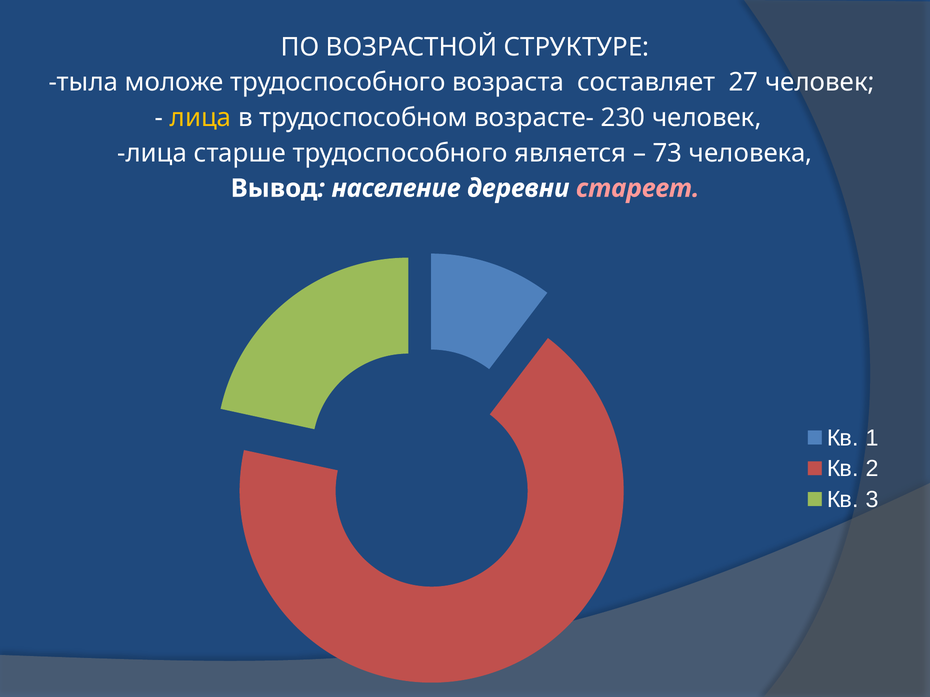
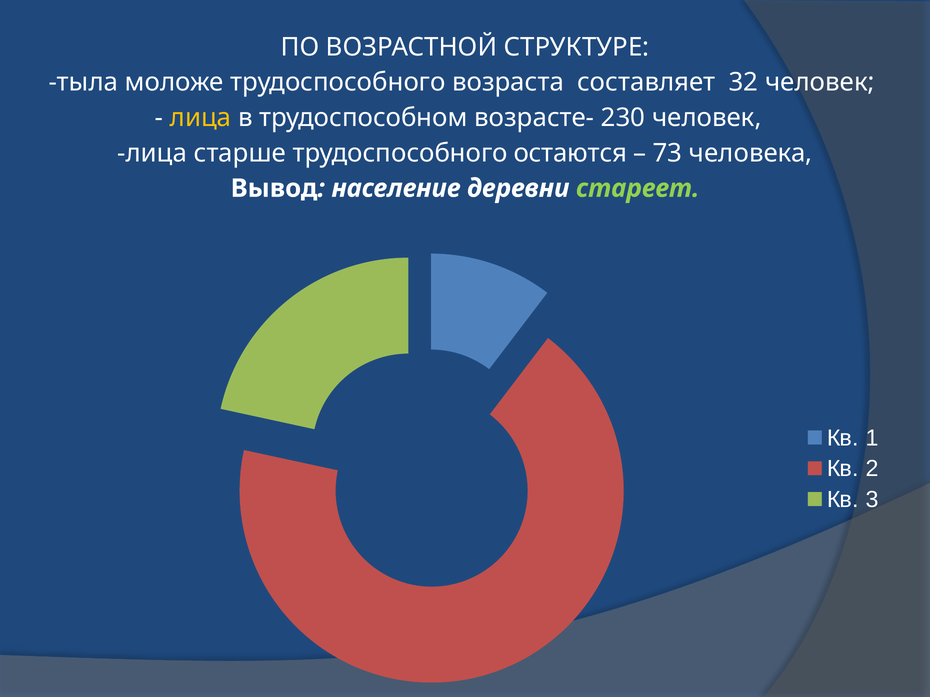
27: 27 -> 32 (743, 82)
является: является -> остаются (570, 153)
стареет colour: pink -> light green (638, 188)
